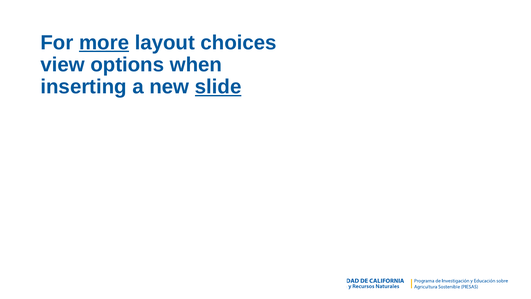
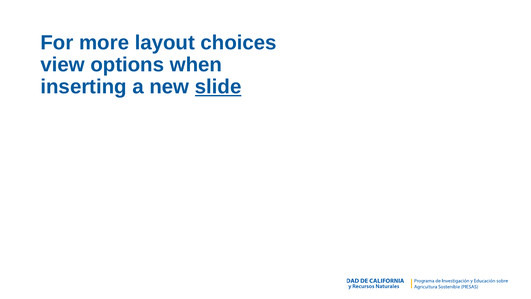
more underline: present -> none (104, 43)
